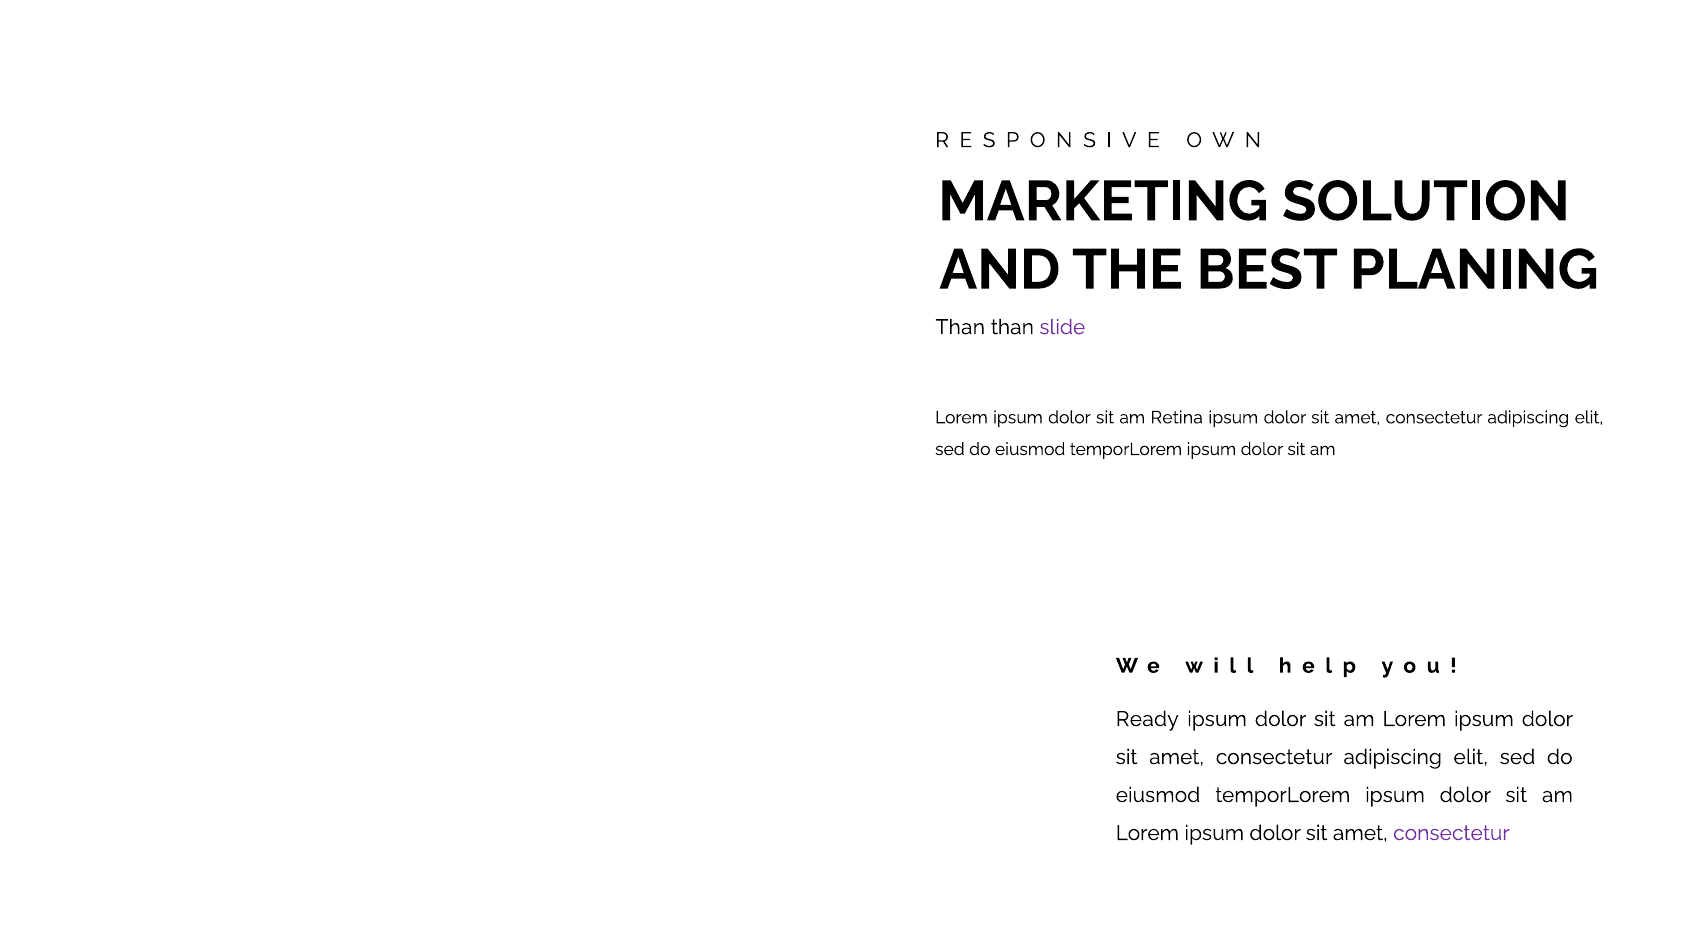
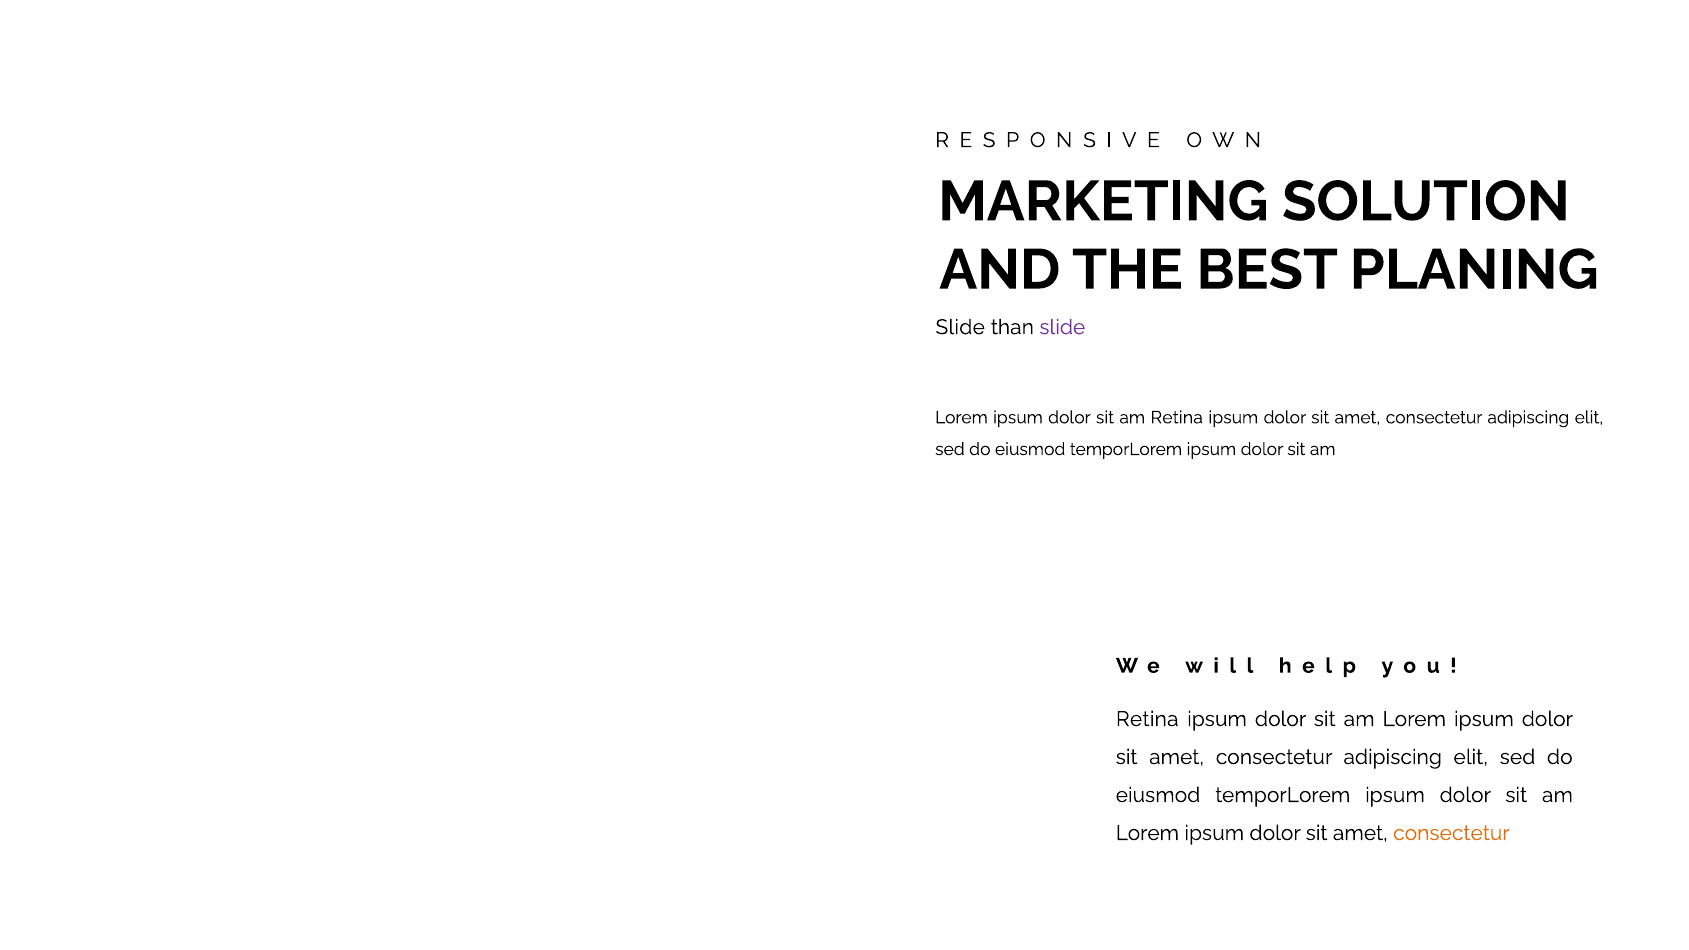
Than: Than -> Slide (960, 327)
Ready: Ready -> Retina (1147, 719)
consectetur colour: purple -> orange (1451, 833)
